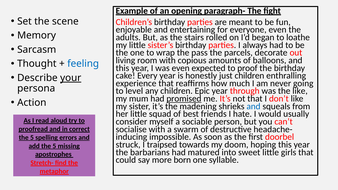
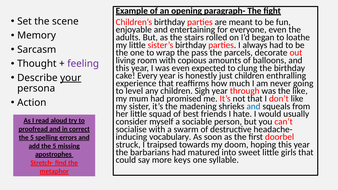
feeling colour: blue -> purple (83, 64)
proof: proof -> clung (247, 68)
Epic: Epic -> Sigh (202, 91)
promised underline: present -> none (184, 99)
impossible: impossible -> vocabulary (170, 137)
born: born -> keys (182, 160)
